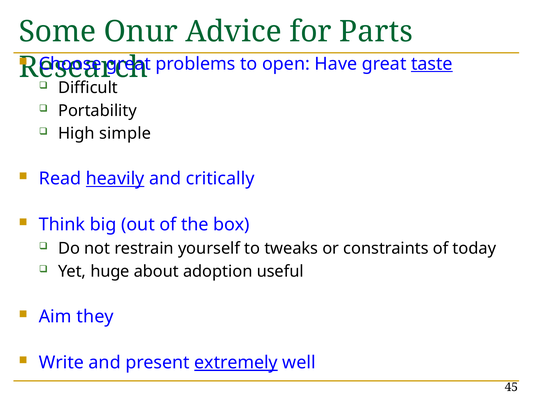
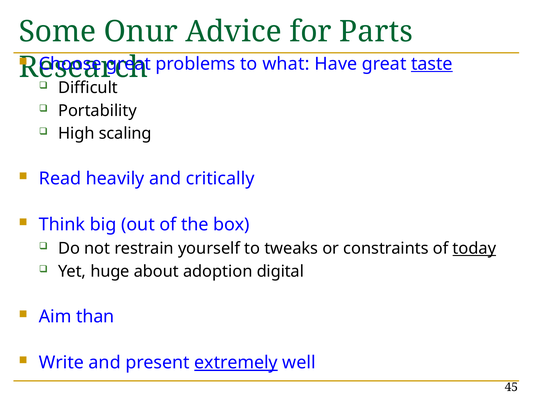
open: open -> what (286, 64)
simple: simple -> scaling (125, 133)
heavily underline: present -> none (115, 179)
today underline: none -> present (474, 248)
useful: useful -> digital (280, 271)
they: they -> than (95, 316)
